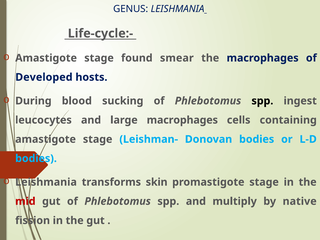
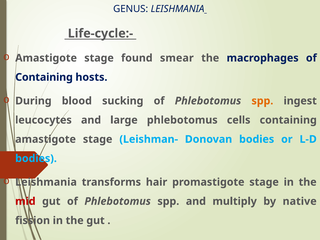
Developed: Developed -> Containing (44, 77)
spp colour: black -> orange (262, 101)
large macrophages: macrophages -> phlebotomus (182, 120)
skin: skin -> hair (157, 182)
